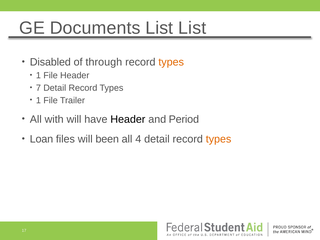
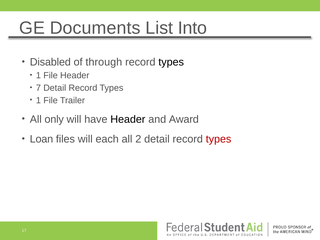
List List: List -> Into (192, 28)
types colour: orange -> black (171, 62)
with: with -> only (54, 119)
Period: Period -> Award (184, 119)
been: been -> each (107, 139)
4: 4 -> 2 (138, 139)
types colour: orange -> red (219, 139)
